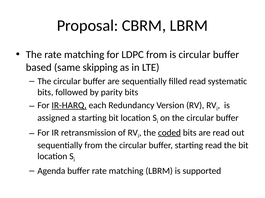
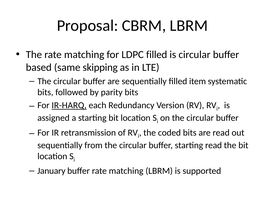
LDPC from: from -> filled (157, 55)
filled read: read -> item (198, 82)
coded underline: present -> none (169, 133)
Agenda: Agenda -> January (51, 172)
